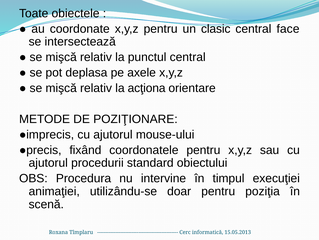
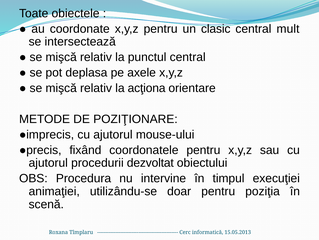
face: face -> mult (288, 29)
standard: standard -> dezvoltat (150, 163)
